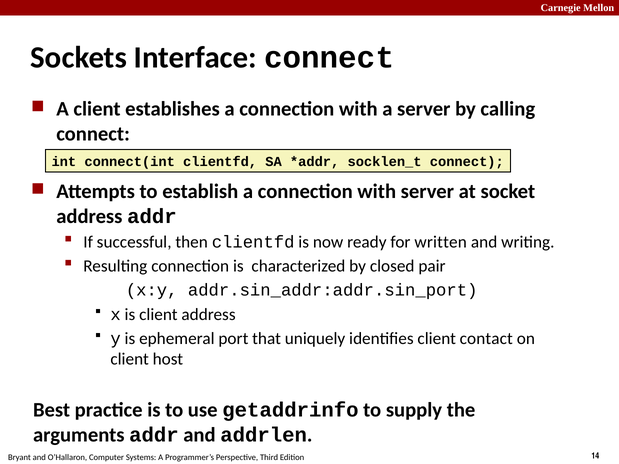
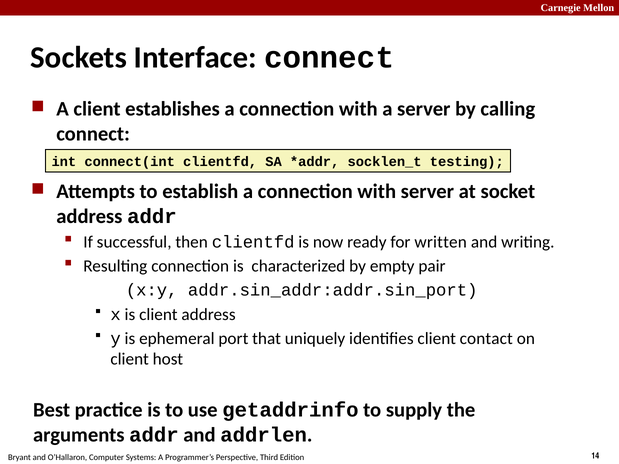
socklen_t connect: connect -> testing (467, 162)
closed: closed -> empty (392, 266)
